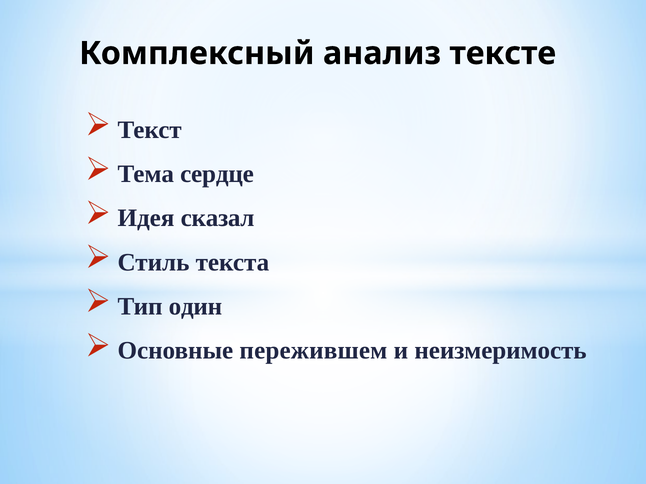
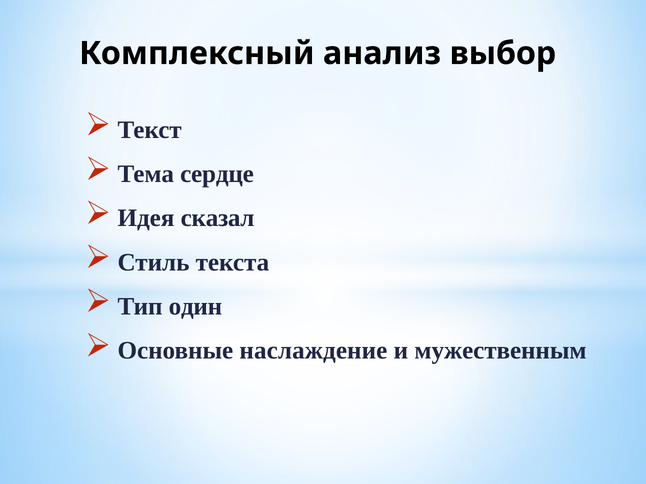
тексте: тексте -> выбор (503, 53)
пережившем: пережившем -> наслаждение (313, 351)
неизмеримость: неизмеримость -> мужественным (501, 351)
